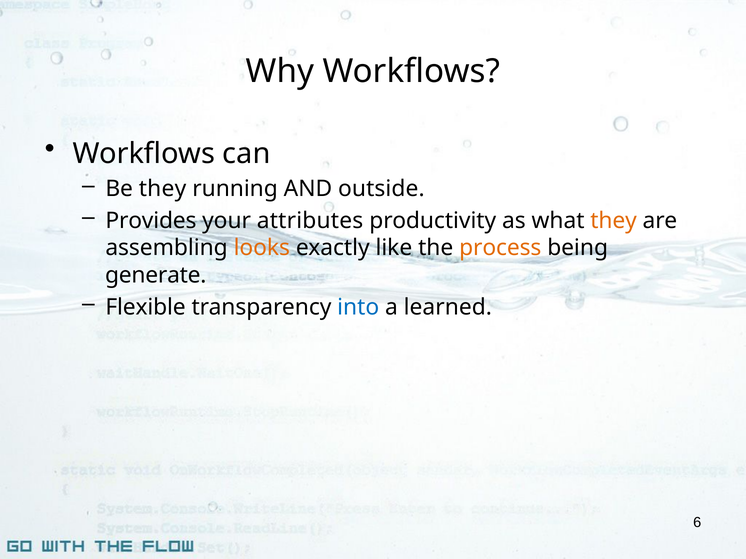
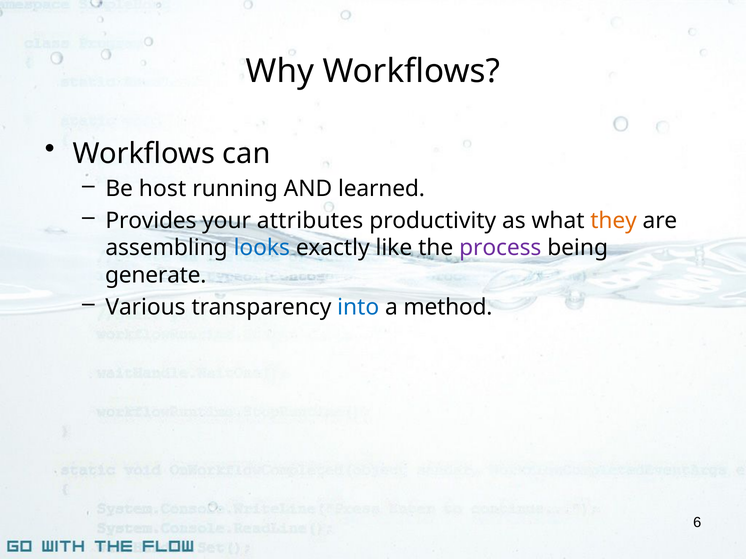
Be they: they -> host (163, 189)
outside: outside -> learned (381, 189)
looks colour: orange -> blue (262, 248)
process colour: orange -> purple (500, 248)
Flexible: Flexible -> Various (146, 307)
learned: learned -> method (448, 307)
